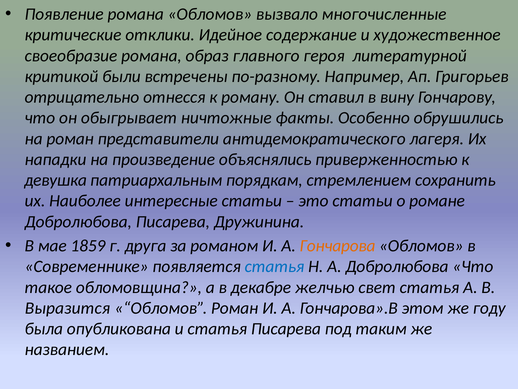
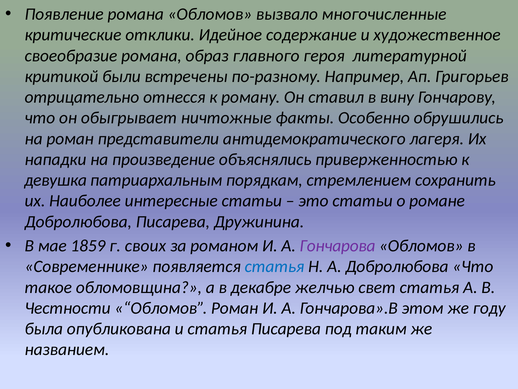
друга: друга -> своих (145, 246)
Гончарова colour: orange -> purple (338, 246)
Выразится: Выразится -> Честности (68, 308)
